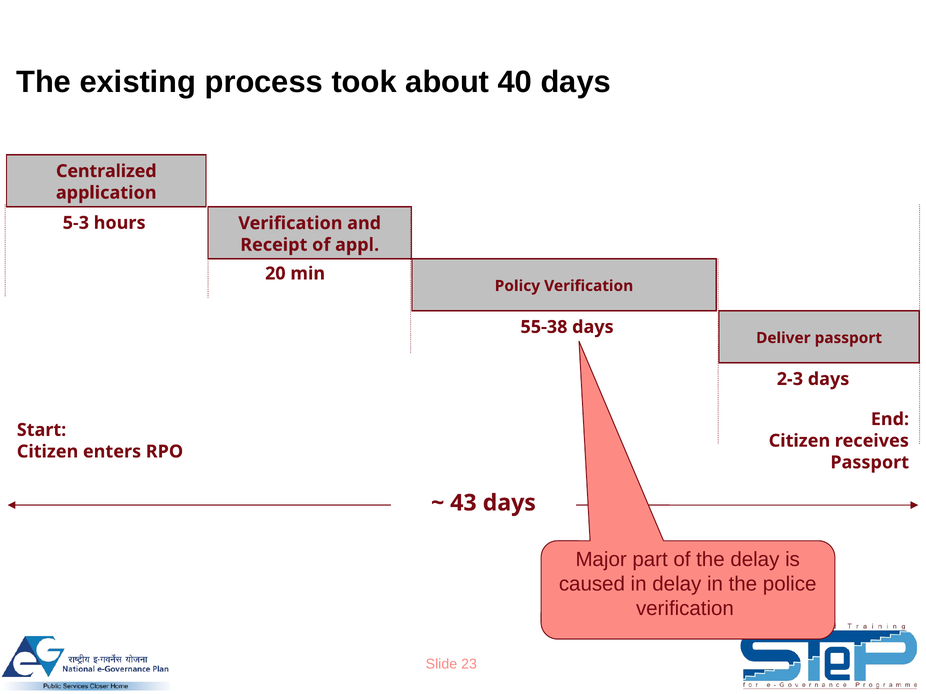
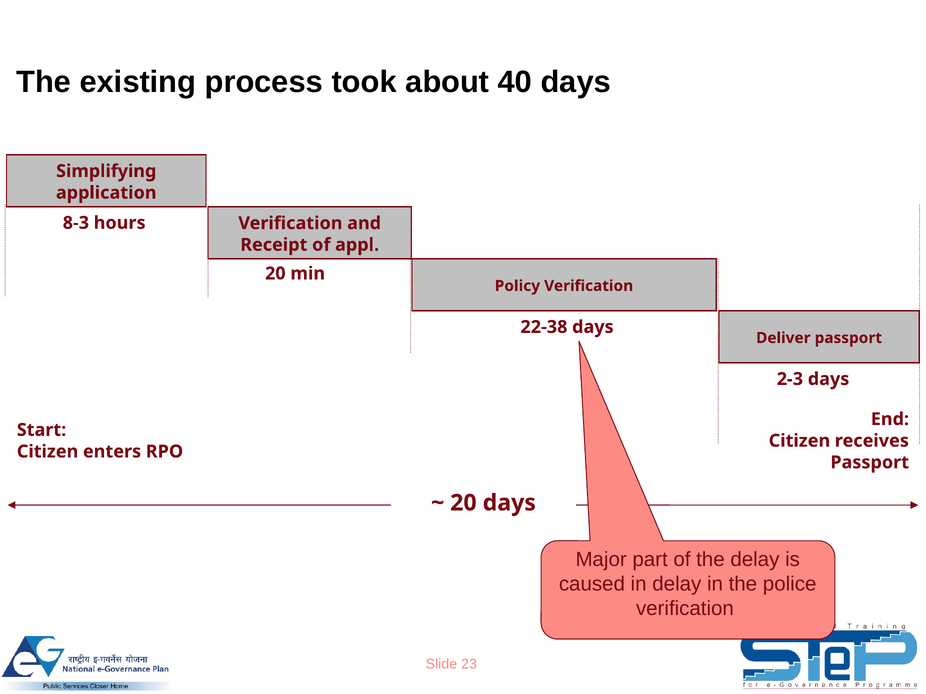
Centralized: Centralized -> Simplifying (106, 171)
5-3: 5-3 -> 8-3 (76, 223)
55-38: 55-38 -> 22-38 (544, 327)
43: 43 -> 20 (463, 503)
